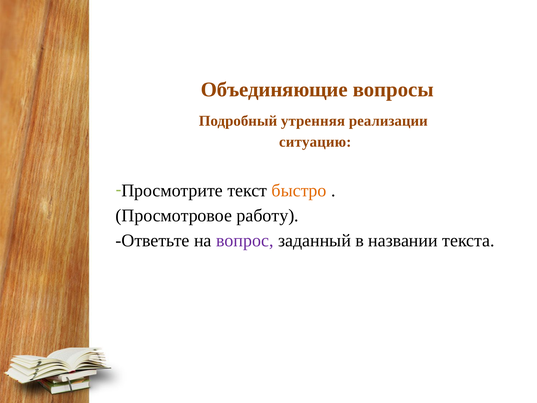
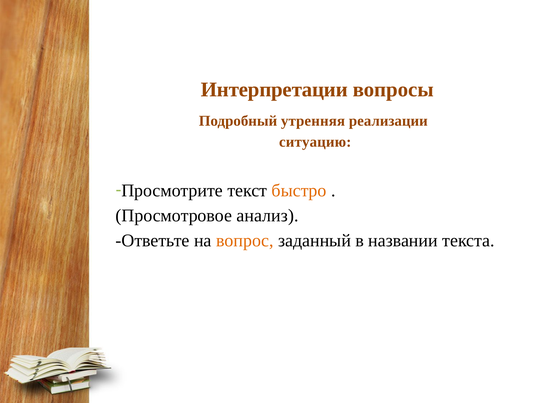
Объединяющие: Объединяющие -> Интерпретации (274, 89)
работу: работу -> анализ (268, 215)
вопрос colour: purple -> orange (245, 241)
